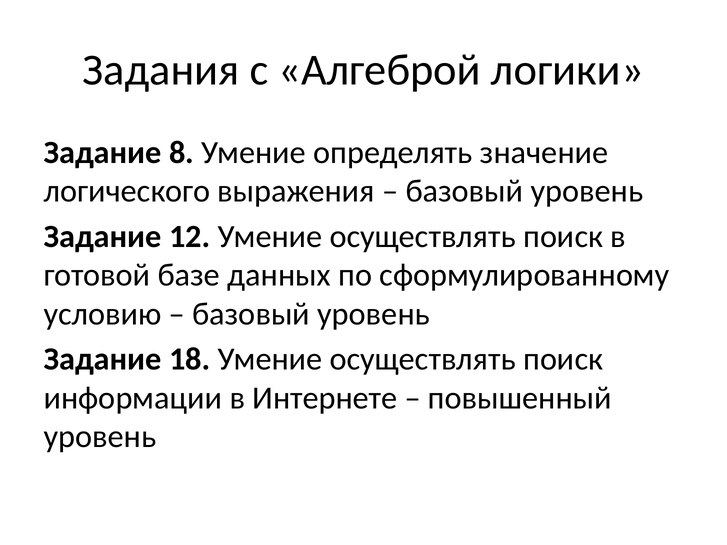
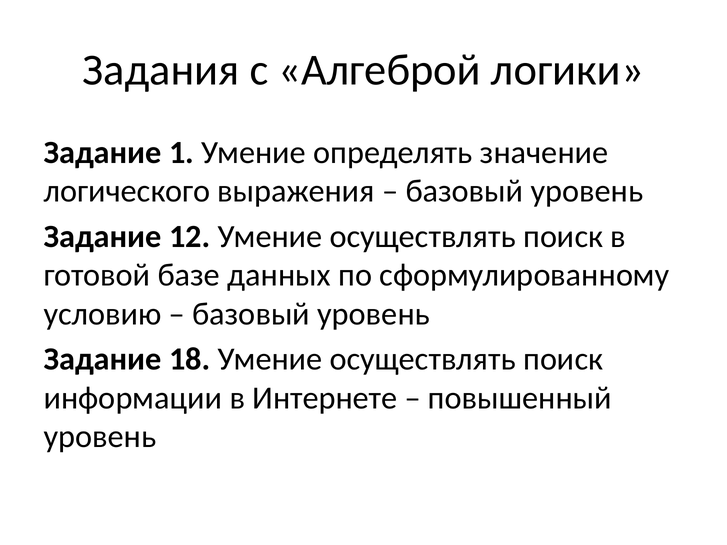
8: 8 -> 1 (182, 153)
